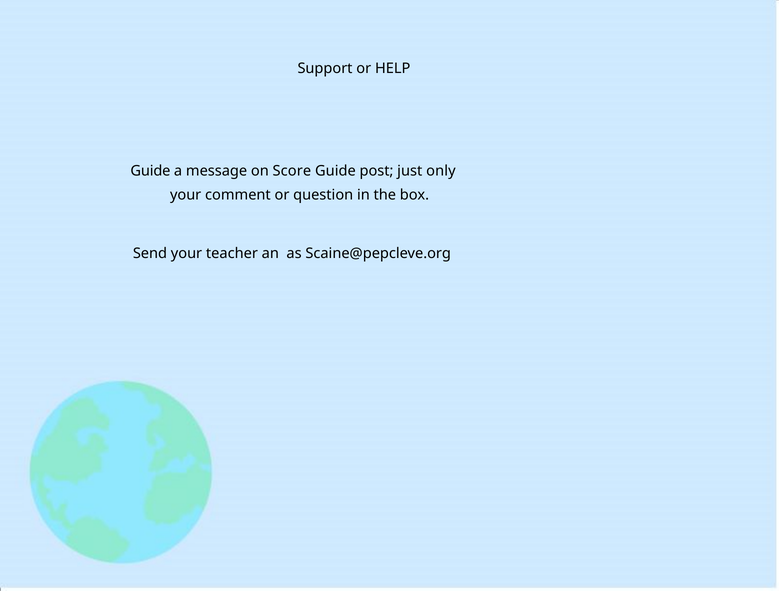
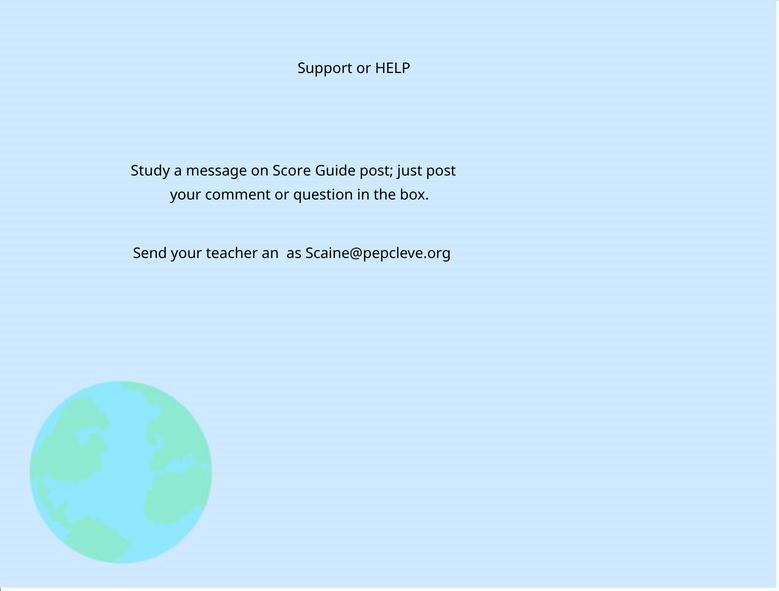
Guide: Guide -> Study (150, 171)
just only: only -> post (441, 171)
